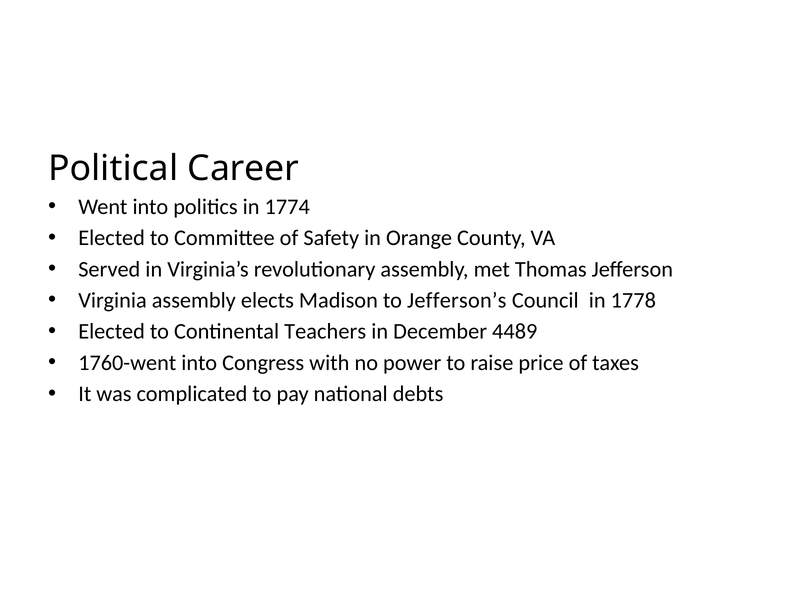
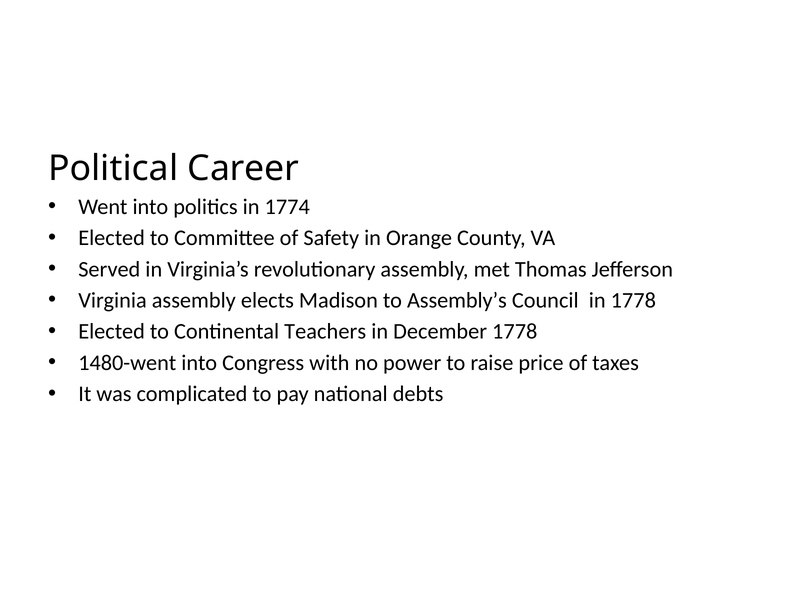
Jefferson’s: Jefferson’s -> Assembly’s (457, 300)
December 4489: 4489 -> 1778 (515, 332)
1760-went: 1760-went -> 1480-went (127, 363)
